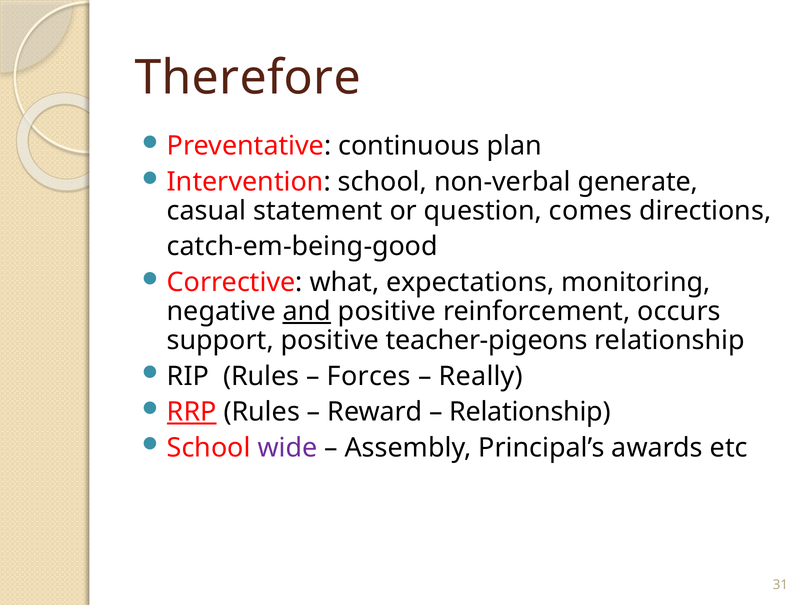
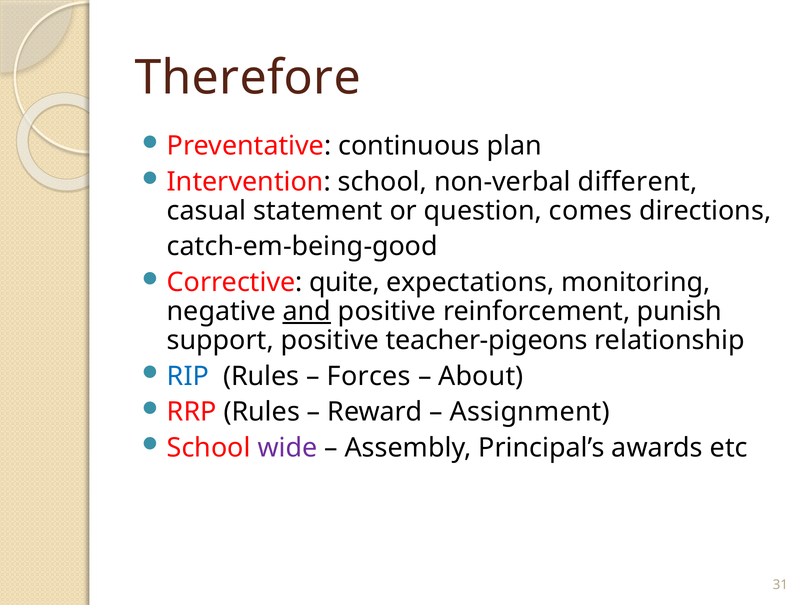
generate: generate -> different (638, 182)
what: what -> quite (345, 282)
occurs: occurs -> punish (679, 312)
RIP colour: black -> blue (188, 376)
Really: Really -> About (481, 376)
RRP underline: present -> none (192, 412)
Relationship: Relationship -> Assignment (530, 412)
